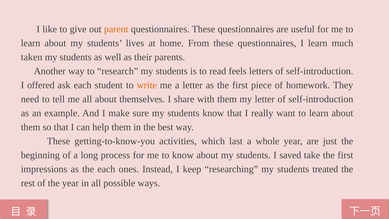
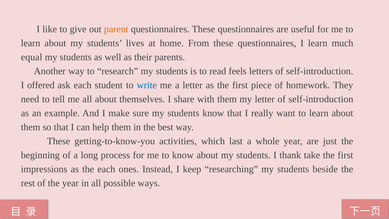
taken: taken -> equal (32, 57)
write colour: orange -> blue (147, 85)
saved: saved -> thank (290, 155)
treated: treated -> beside (325, 169)
